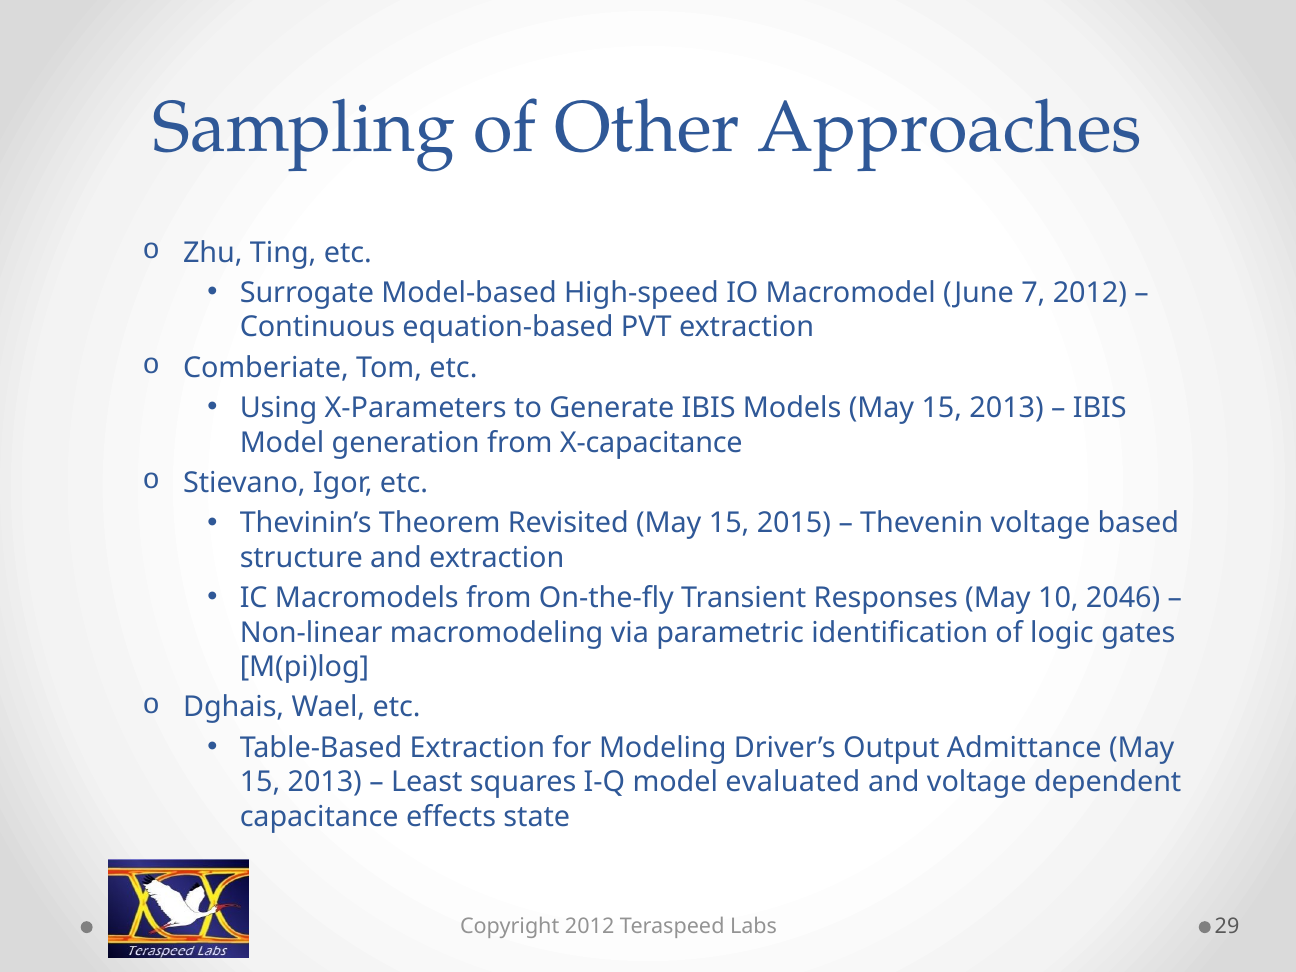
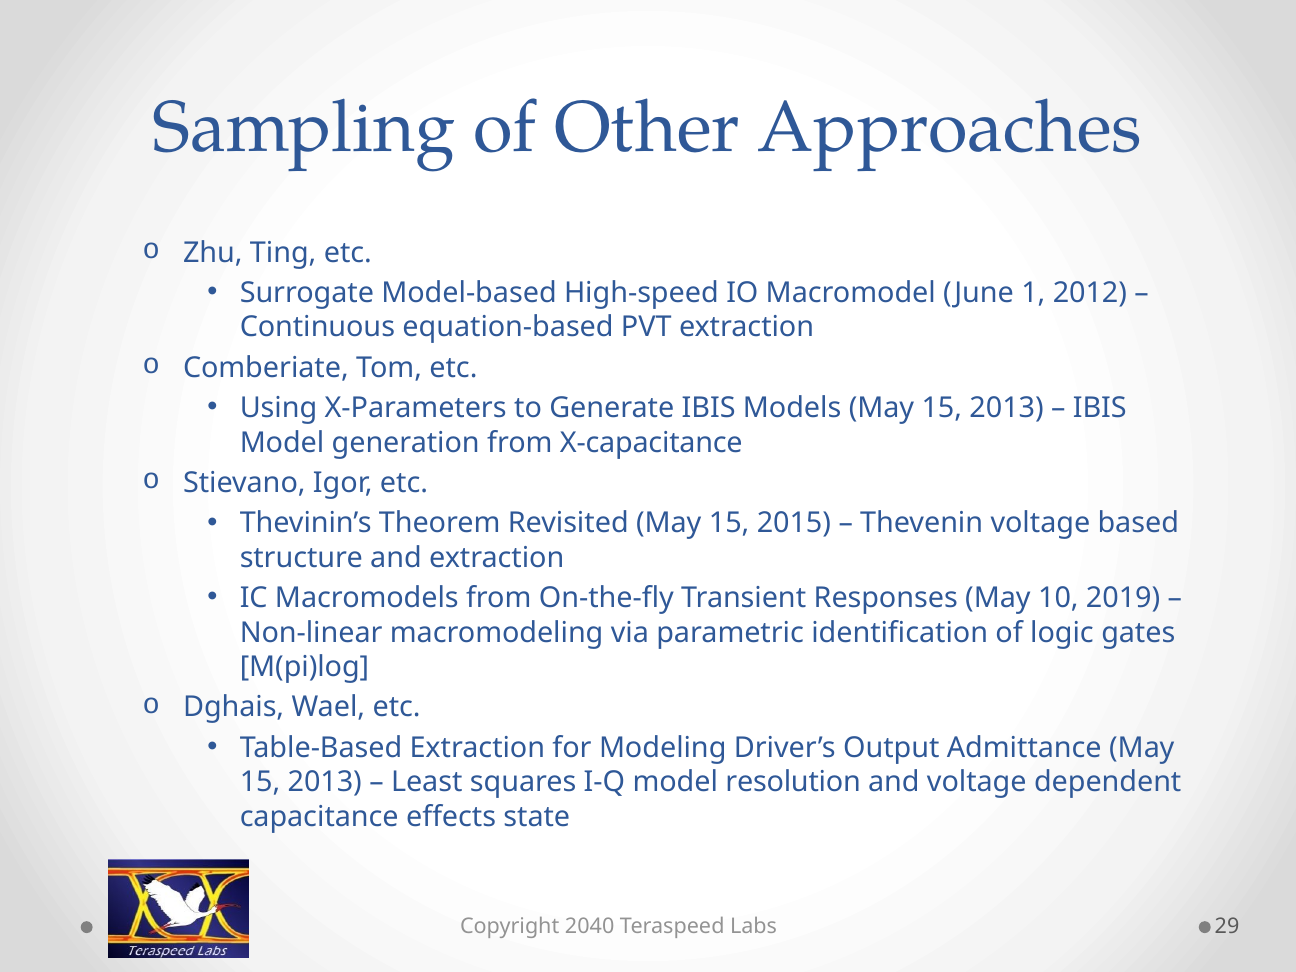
7: 7 -> 1 (1033, 293)
2046: 2046 -> 2019 (1123, 598)
evaluated: evaluated -> resolution (793, 782)
Copyright 2012: 2012 -> 2040 (590, 927)
